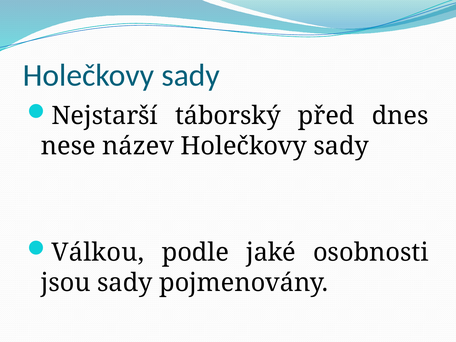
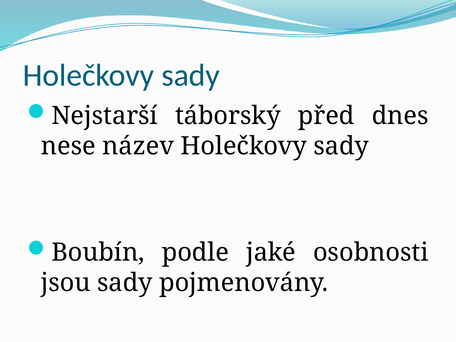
Válkou: Válkou -> Boubín (98, 252)
